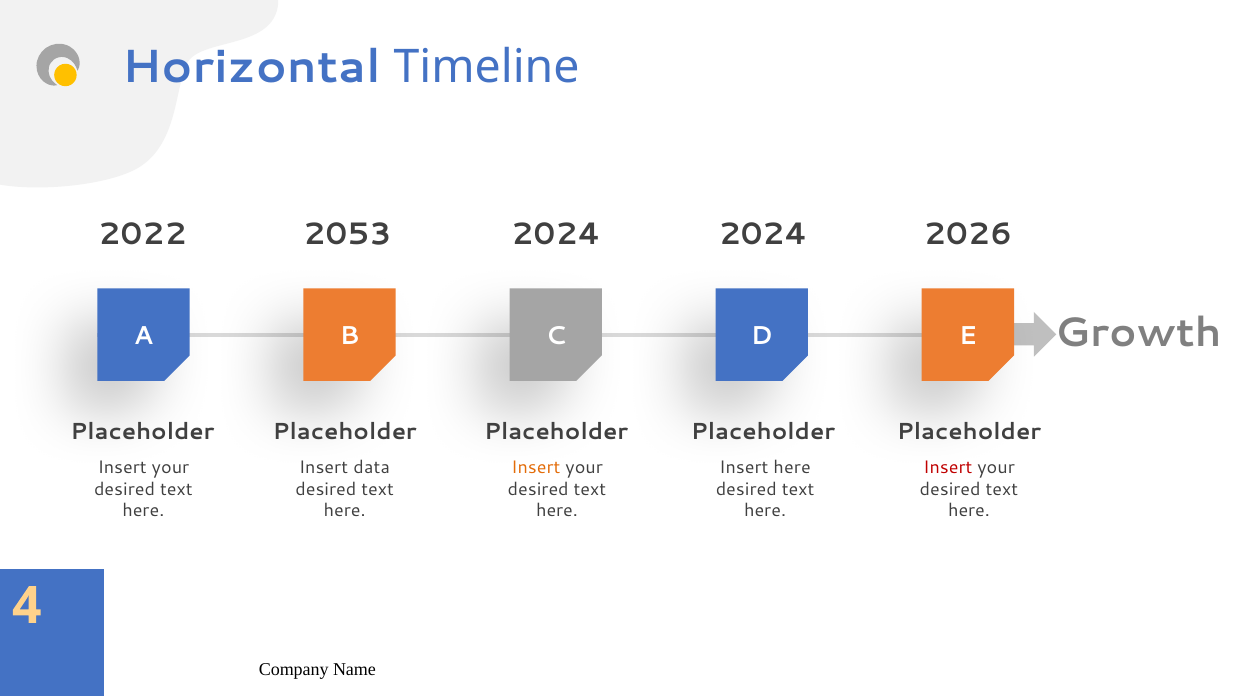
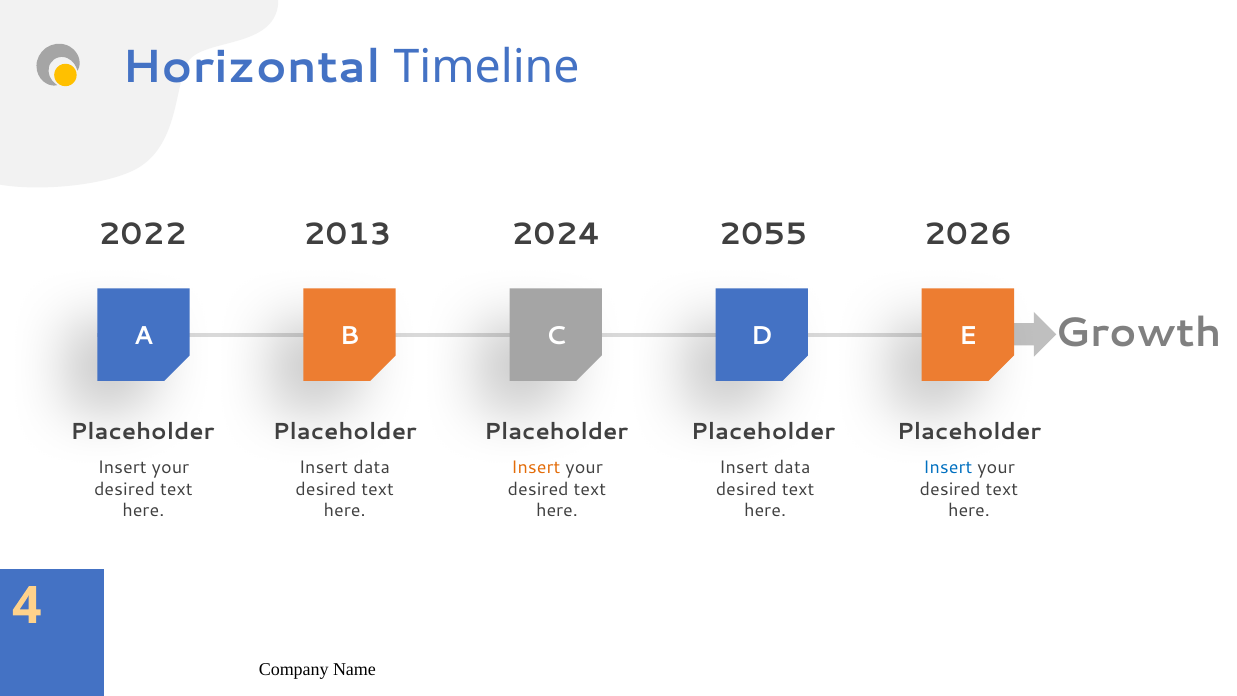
2053: 2053 -> 2013 (347, 234)
2024 2024: 2024 -> 2055 (763, 234)
here: here -> data (792, 468)
Insert colour: red -> blue (948, 468)
